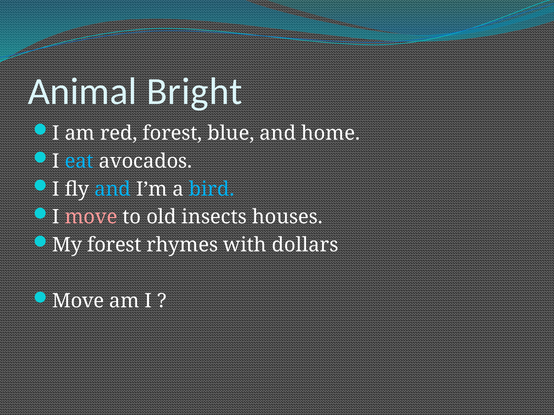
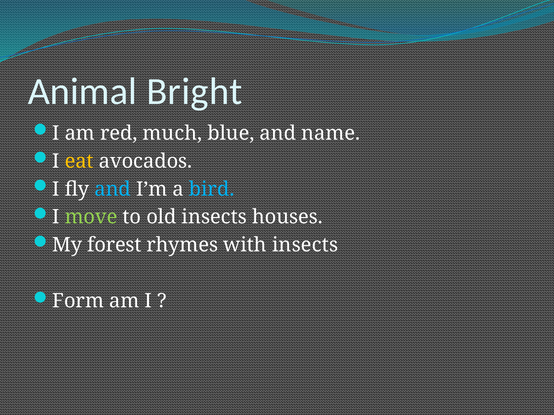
red forest: forest -> much (172, 133)
home: home -> name (331, 133)
eat colour: light blue -> yellow (79, 161)
move colour: pink -> light green (91, 217)
with dollars: dollars -> insects (305, 245)
Move: Move -> Form (78, 301)
